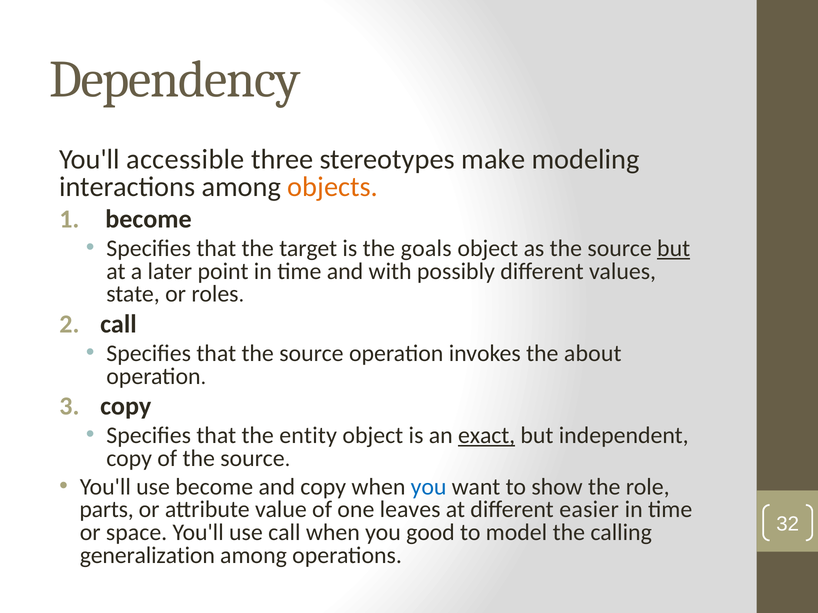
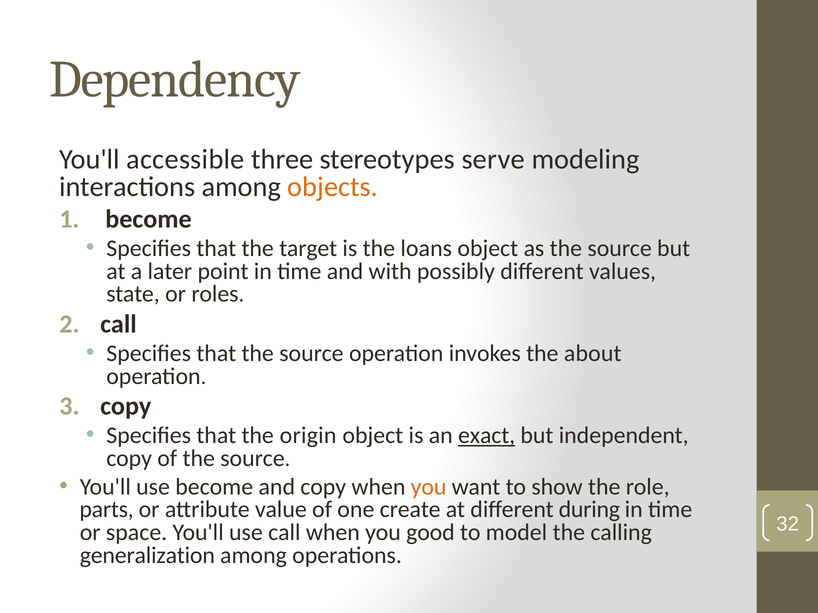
make: make -> serve (493, 160)
goals: goals -> loans (426, 249)
but underline: present -> none (674, 249)
entity: entity -> origin (308, 436)
you colour: blue -> orange (429, 487)
leaves: leaves -> create (410, 510)
easier: easier -> during (589, 510)
